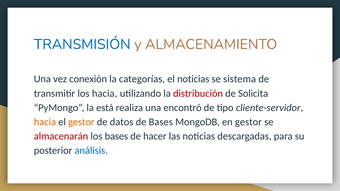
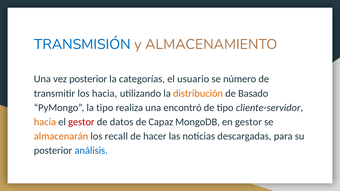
vez conexión: conexión -> posterior (88, 79)
el noticias: noticias -> usuario (193, 79)
sistema: sistema -> número (240, 79)
distribución colour: red -> orange (198, 93)
Solicita: Solicita -> Basado (253, 93)
la está: está -> tipo (105, 108)
gestor colour: orange -> red (81, 122)
de Bases: Bases -> Capaz (161, 122)
almacenarán colour: red -> orange (61, 136)
los bases: bases -> recall (116, 136)
